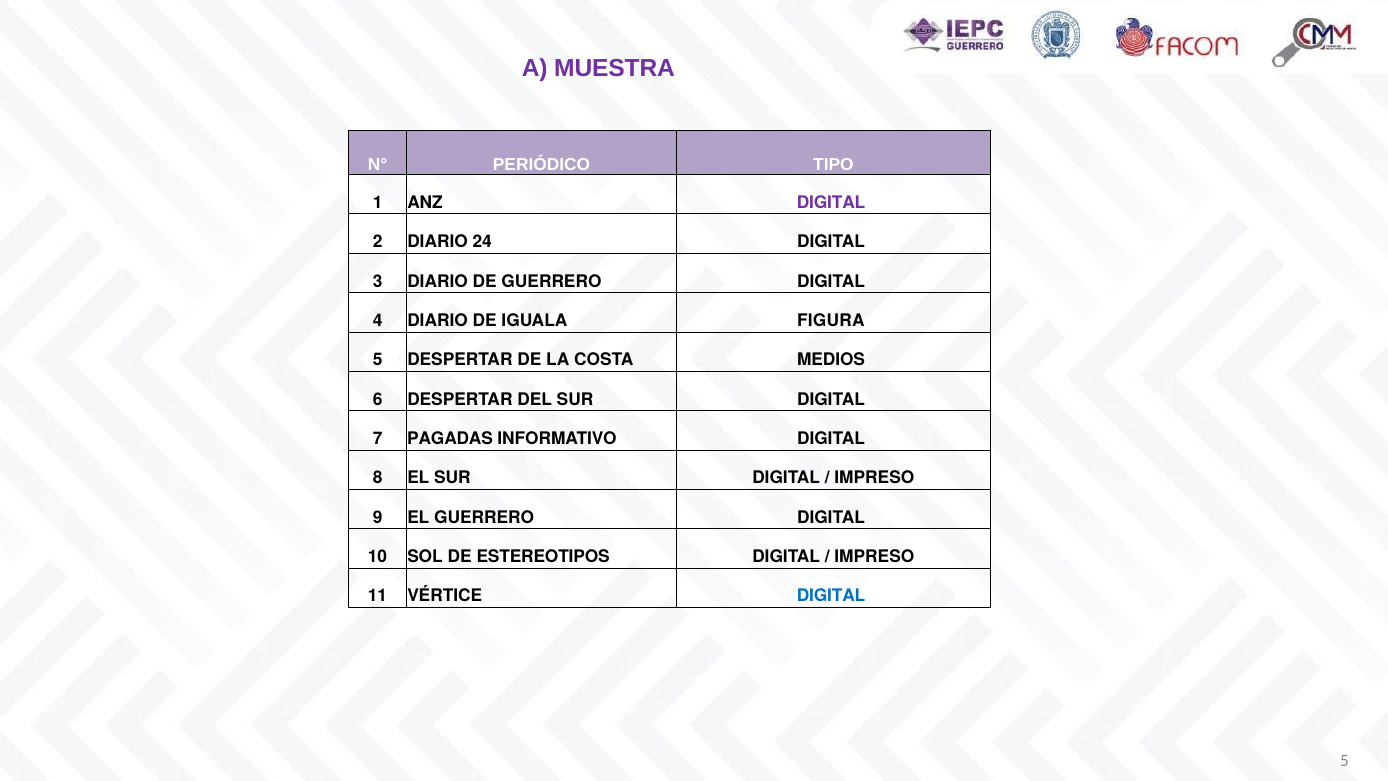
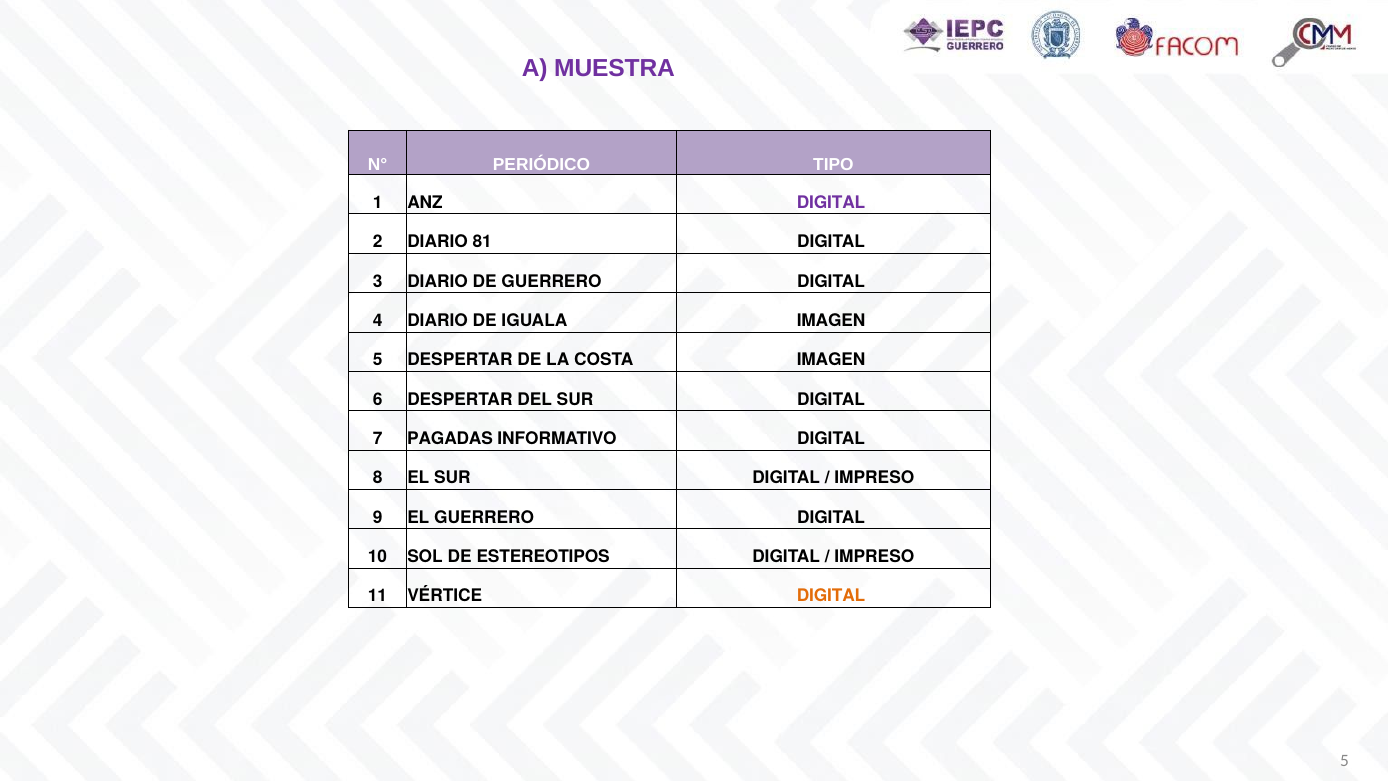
24: 24 -> 81 (482, 242)
IGUALA FIGURA: FIGURA -> IMAGEN (831, 321)
COSTA MEDIOS: MEDIOS -> IMAGEN (831, 360)
DIGITAL colour: blue -> orange (831, 596)
